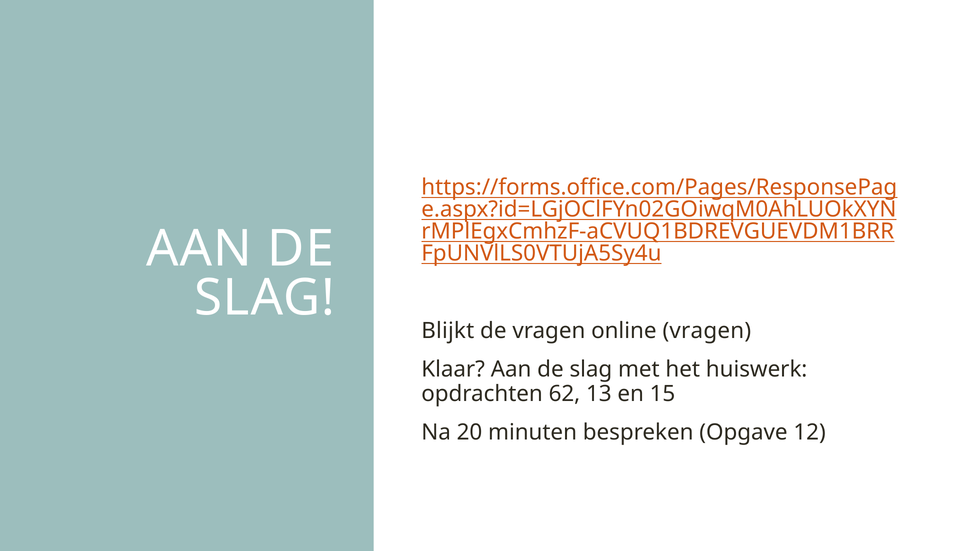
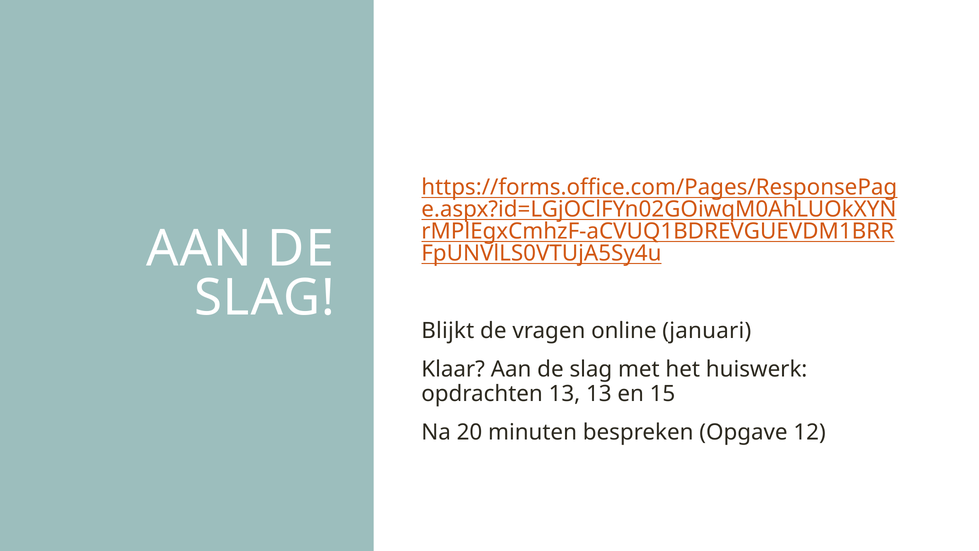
online vragen: vragen -> januari (707, 331)
opdrachten 62: 62 -> 13 (564, 393)
